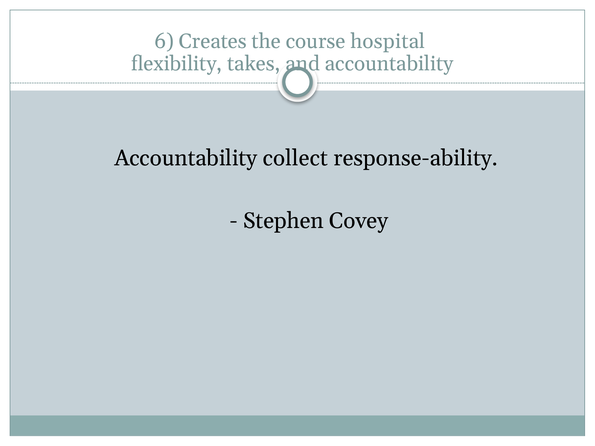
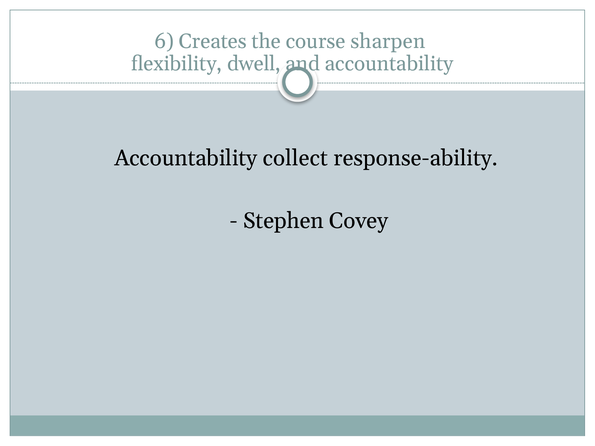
hospital: hospital -> sharpen (388, 42)
takes: takes -> dwell (254, 64)
